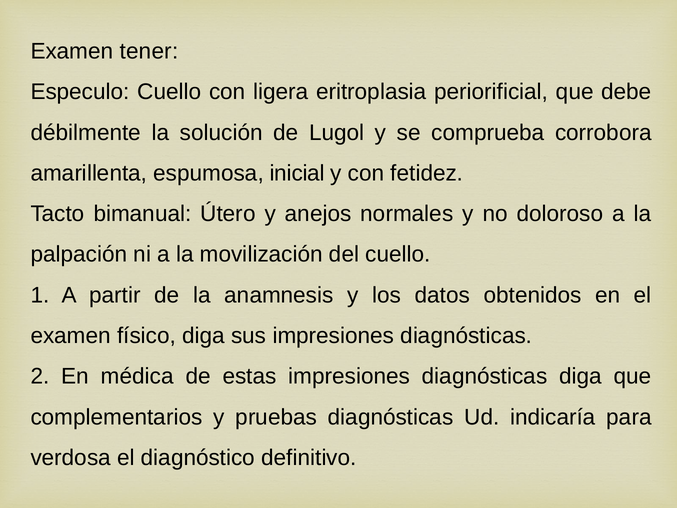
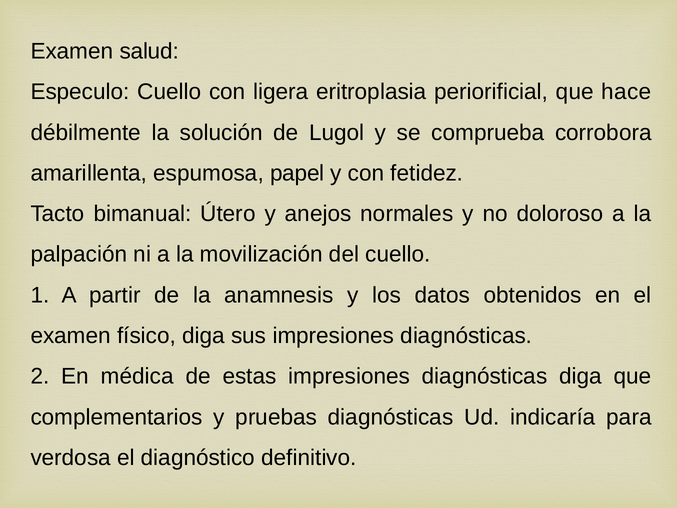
tener: tener -> salud (149, 51)
debe: debe -> hace (626, 92)
inicial: inicial -> papel (297, 173)
